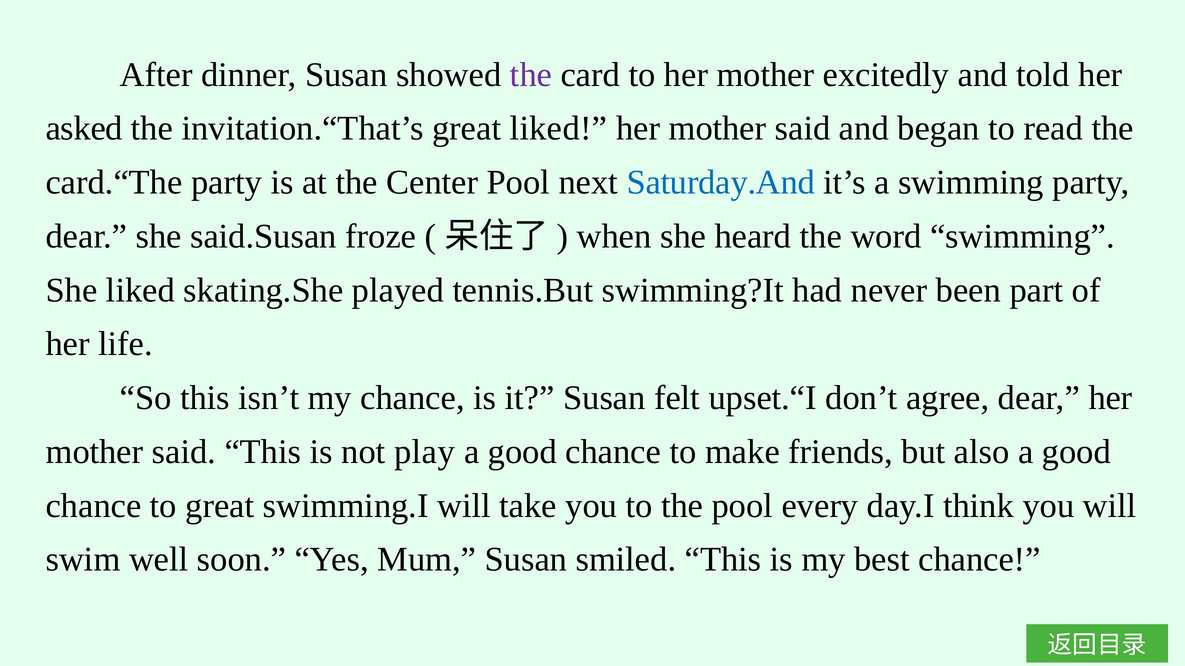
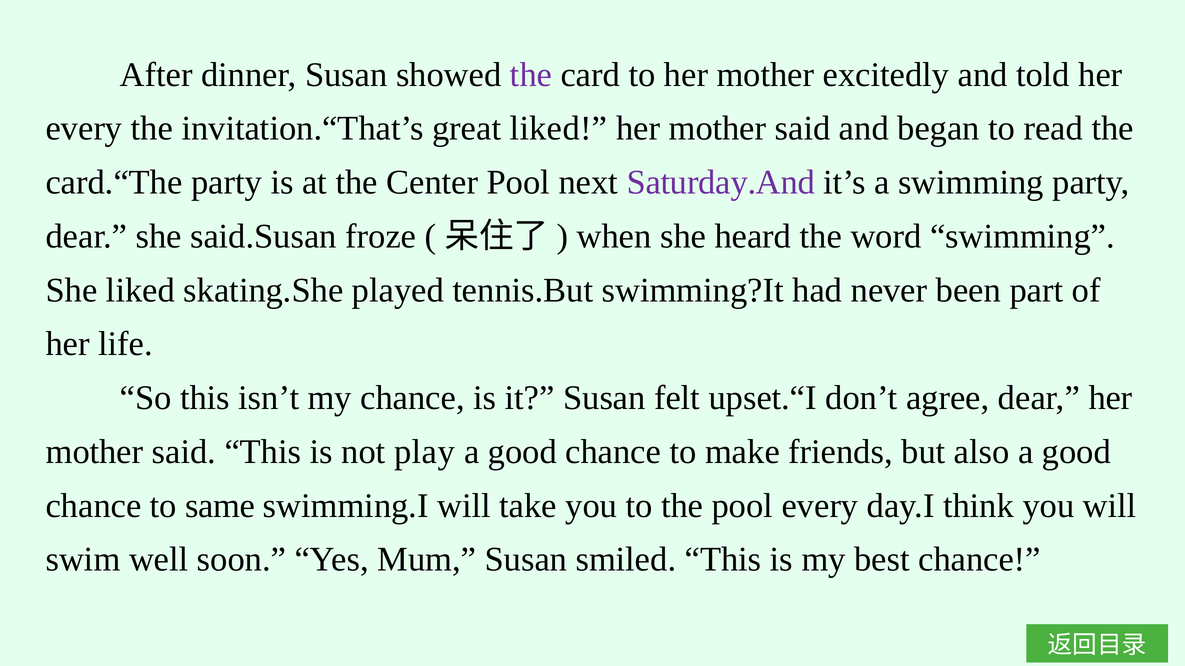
asked: asked -> every (84, 129)
Saturday.And colour: blue -> purple (721, 183)
to great: great -> same (220, 506)
